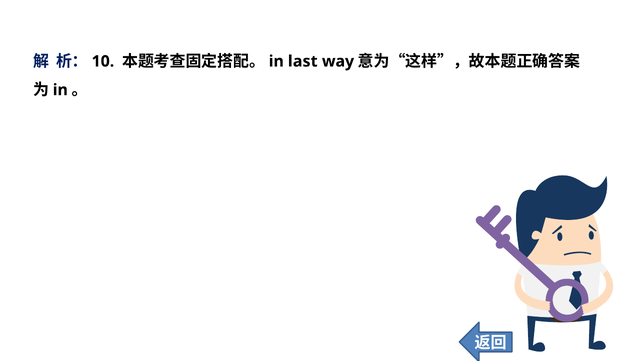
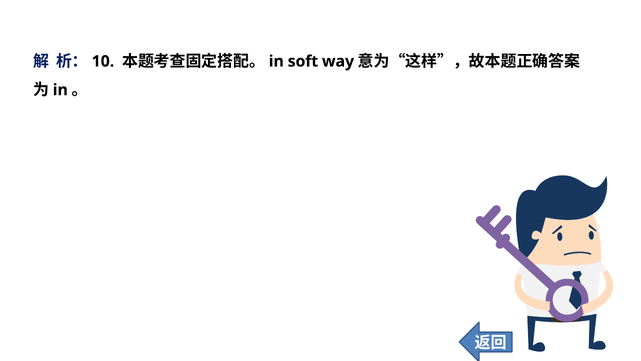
last: last -> soft (303, 61)
